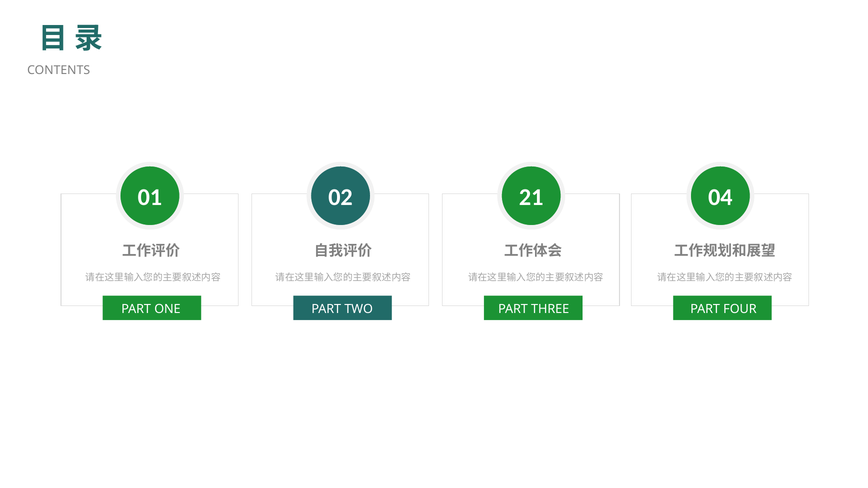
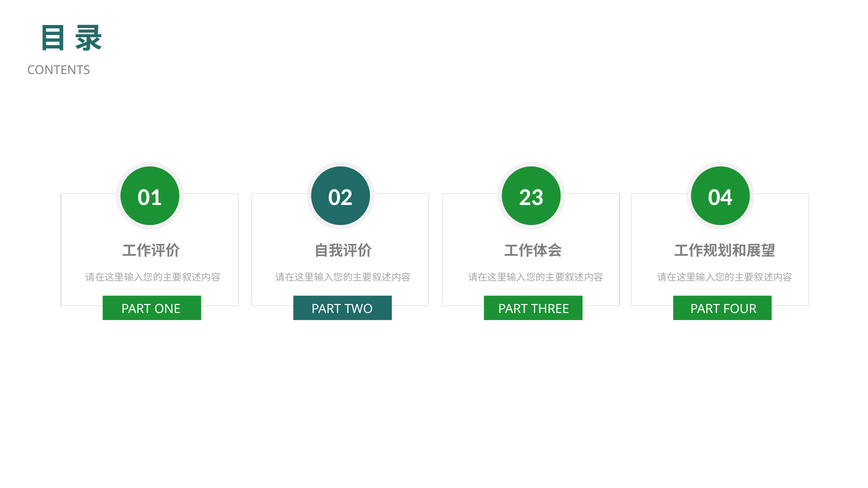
21: 21 -> 23 (531, 198)
